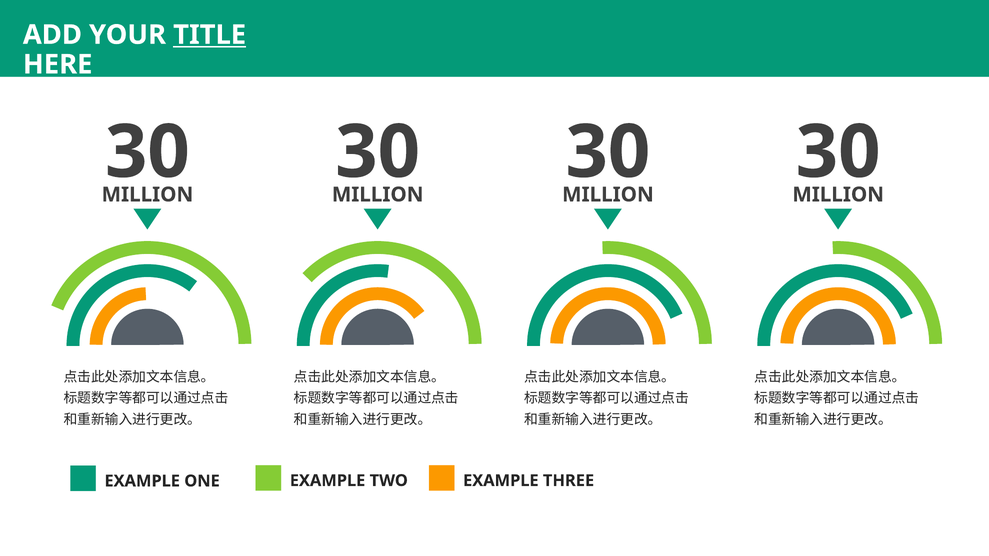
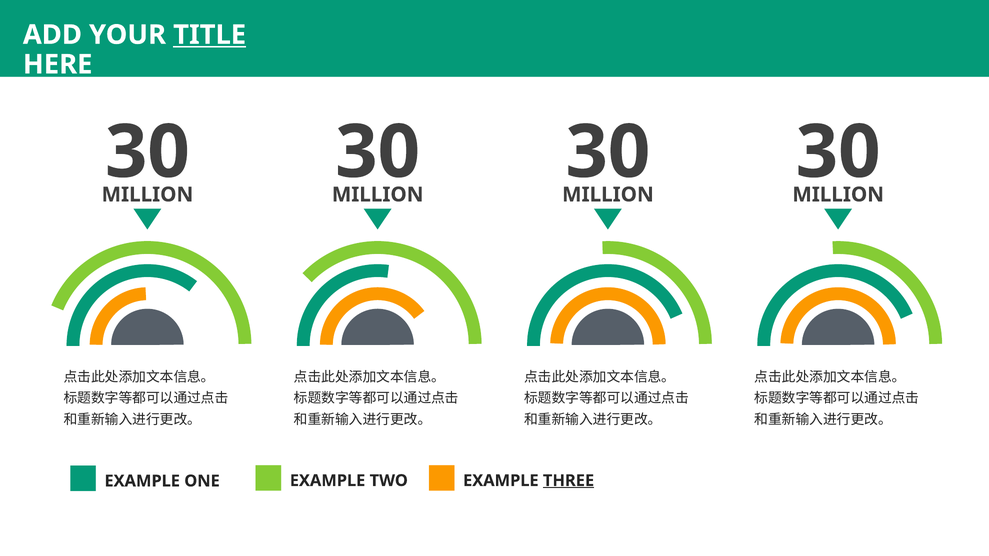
THREE underline: none -> present (569, 481)
